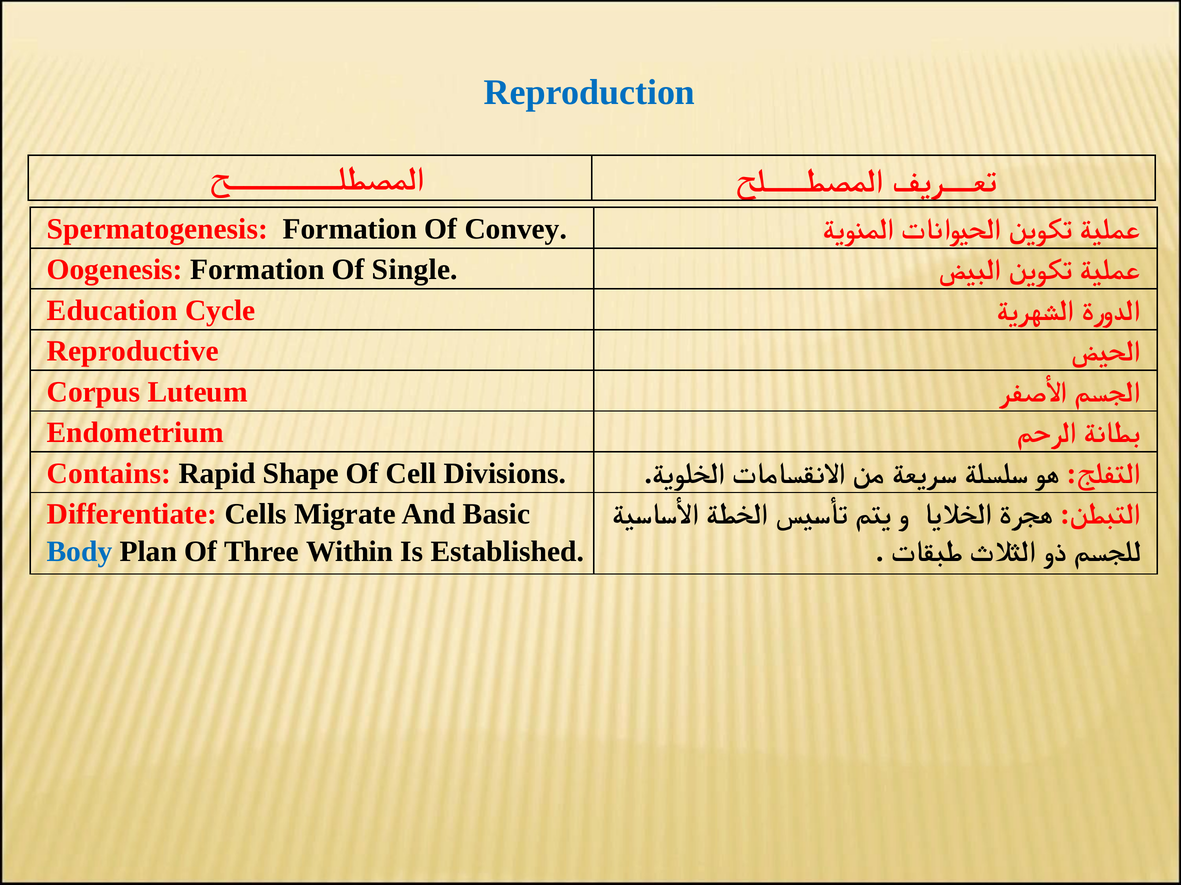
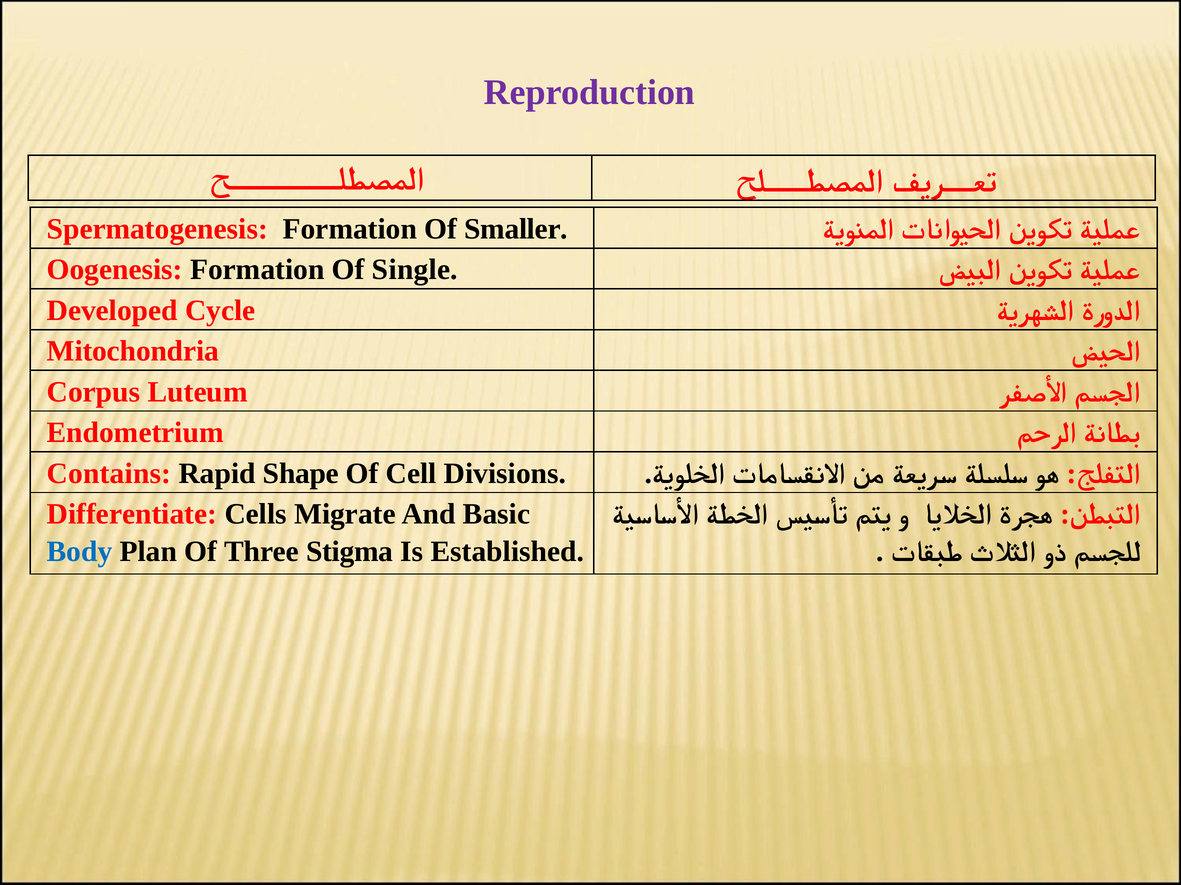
Reproduction colour: blue -> purple (589, 92)
Convey: Convey -> Smaller (516, 229)
Education: Education -> Developed (112, 311)
Reproductive: Reproductive -> Mitochondria (133, 351)
Within: Within -> Stigma (350, 552)
